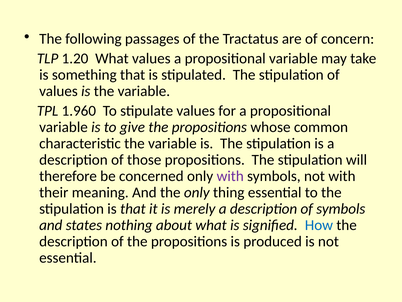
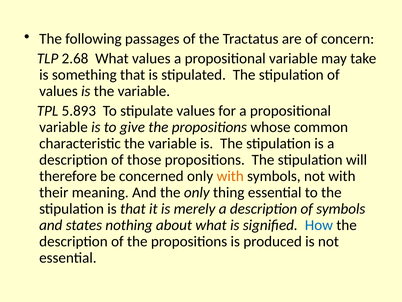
1.20: 1.20 -> 2.68 (75, 58)
1.960: 1.960 -> 5.893 (79, 111)
with colour: purple -> orange (230, 176)
